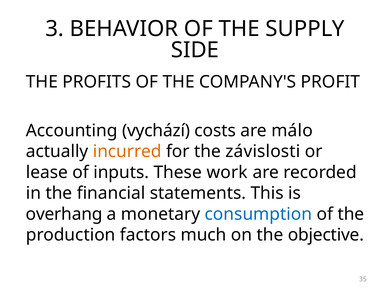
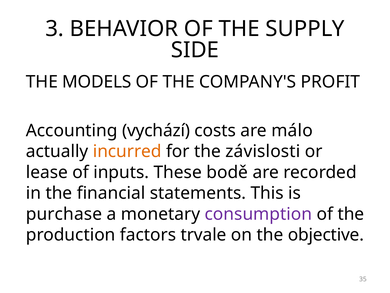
PROFITS: PROFITS -> MODELS (97, 82)
work: work -> bodě (227, 172)
overhang: overhang -> purchase (64, 214)
consumption colour: blue -> purple (258, 214)
much: much -> trvale (204, 235)
